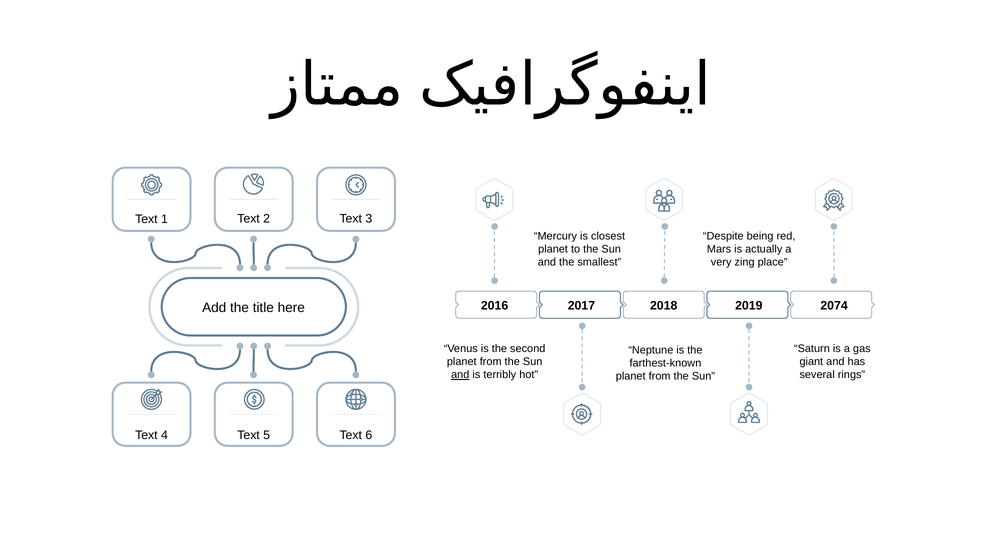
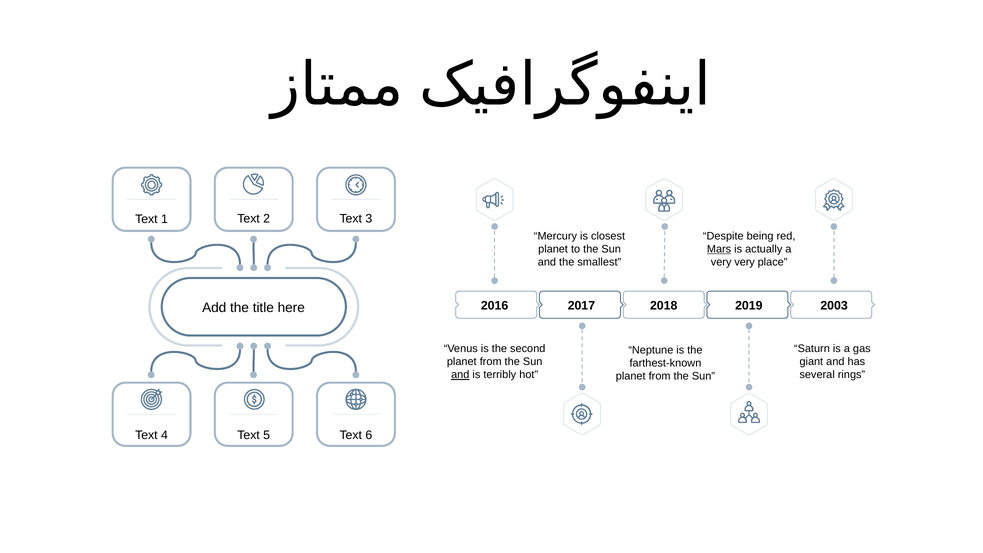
Mars underline: none -> present (719, 249)
very zing: zing -> very (745, 262)
2074: 2074 -> 2003 (834, 306)
